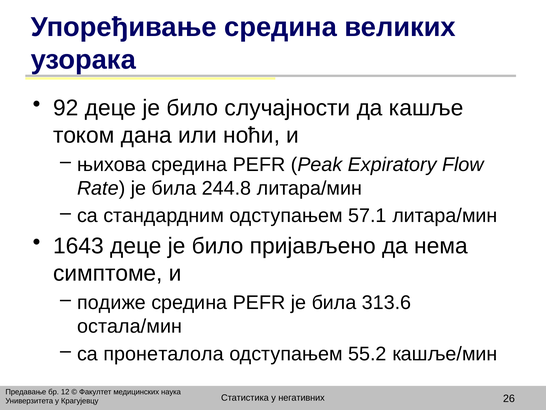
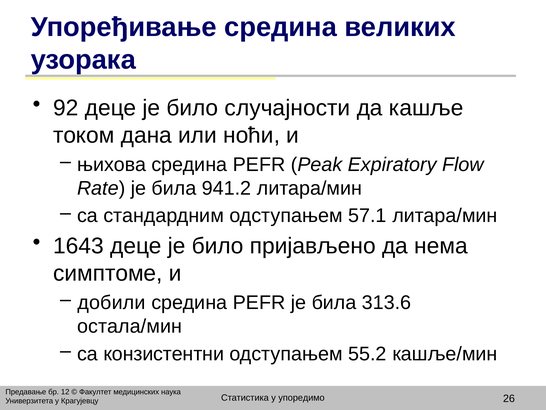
244.8: 244.8 -> 941.2 (227, 188)
подиже: подиже -> добили (111, 302)
пронеталола: пронеталола -> конзистентни (164, 354)
негативних: негативних -> упоредимо (301, 397)
